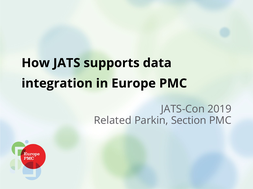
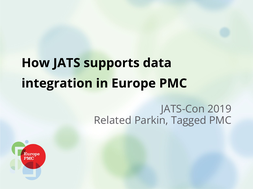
Section: Section -> Tagged (189, 121)
